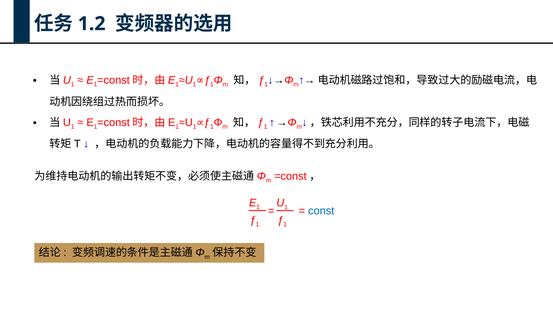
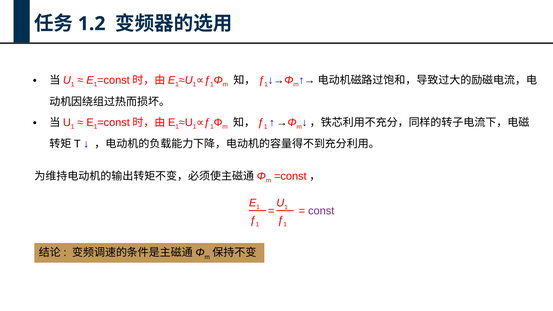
const colour: blue -> purple (321, 211)
